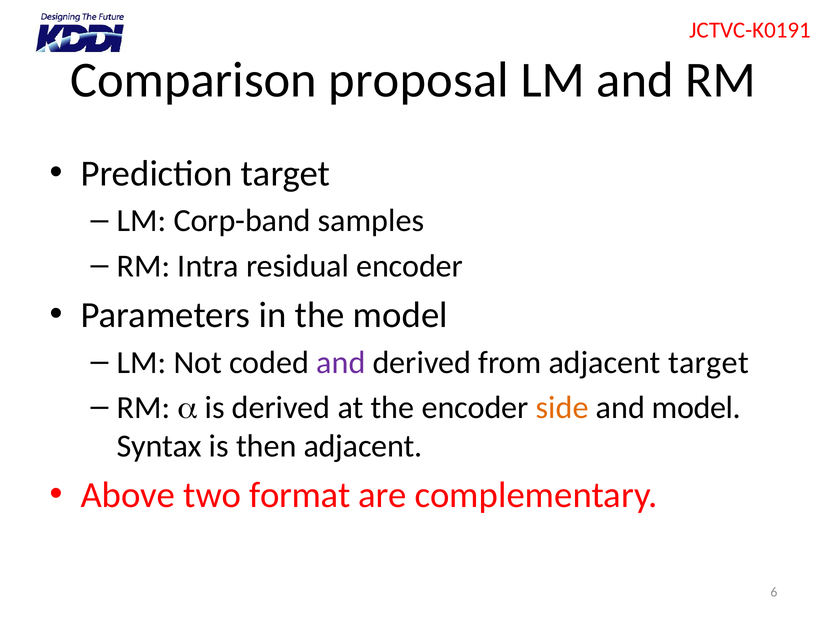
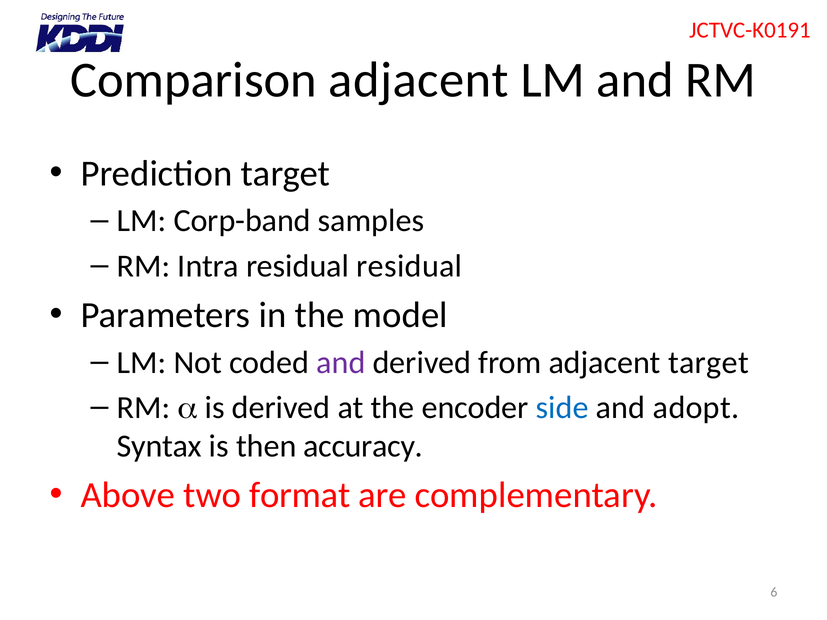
Comparison proposal: proposal -> adjacent (419, 80)
residual encoder: encoder -> residual (409, 266)
side colour: orange -> blue (562, 408)
and model: model -> adopt (696, 408)
then adjacent: adjacent -> accuracy (363, 446)
